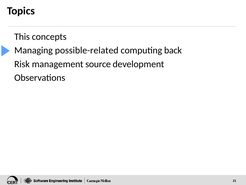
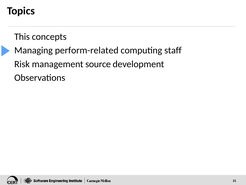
possible-related: possible-related -> perform-related (87, 50)
back: back -> staff (173, 50)
